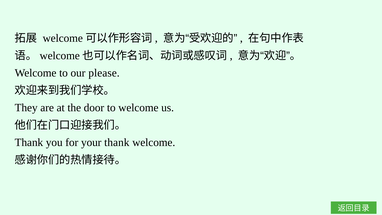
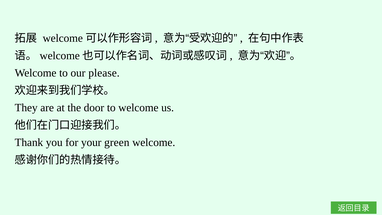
your thank: thank -> green (117, 142)
